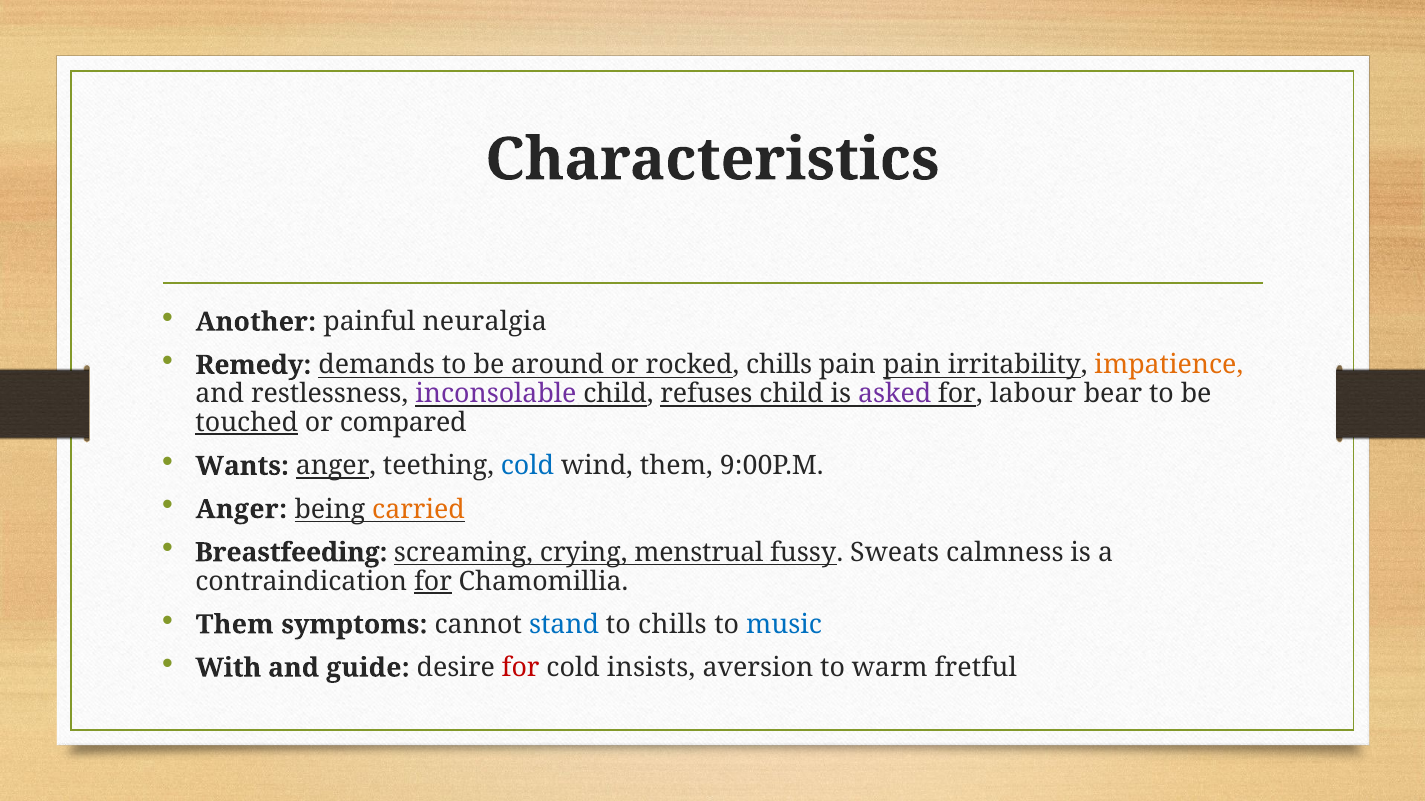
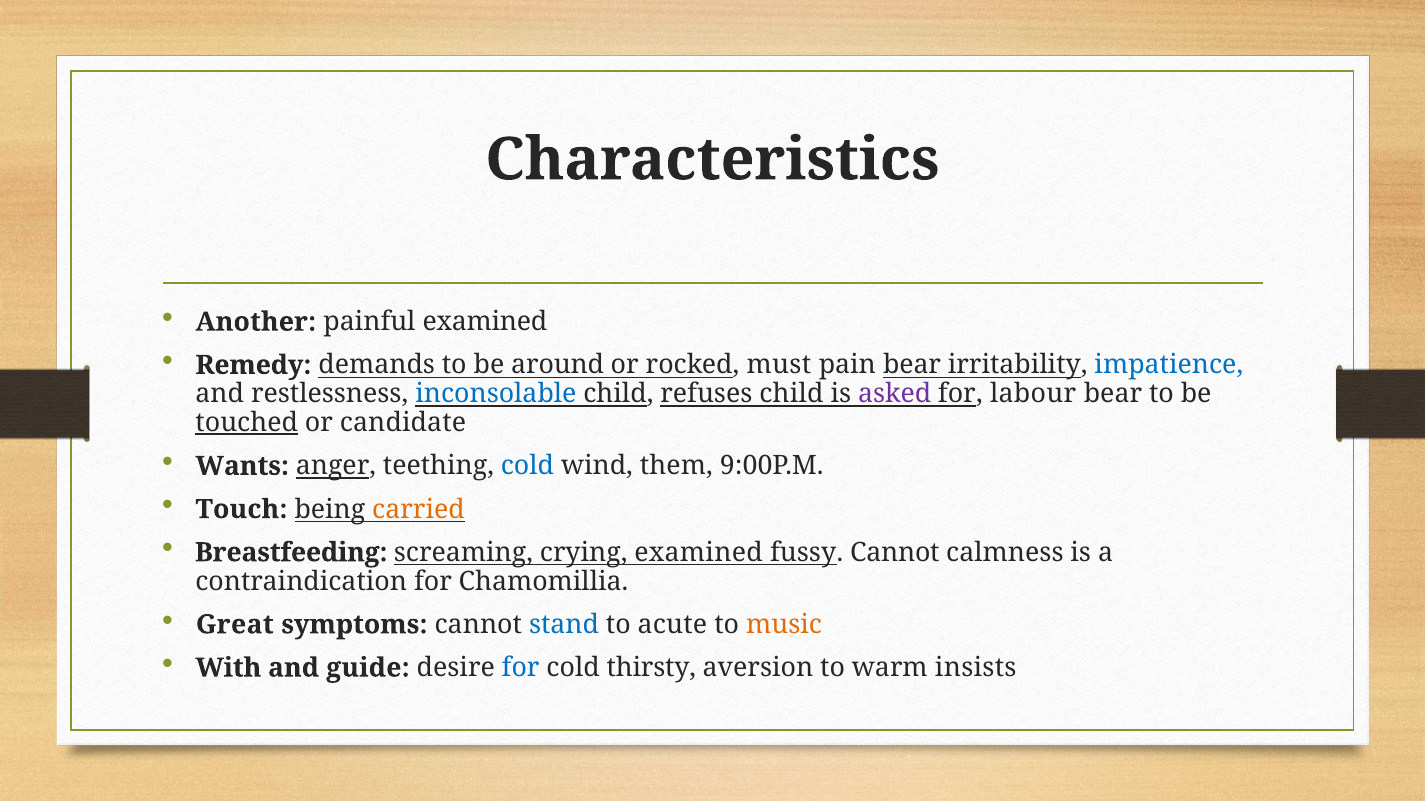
painful neuralgia: neuralgia -> examined (485, 322)
rocked chills: chills -> must (779, 365)
pain pain: pain -> bear (912, 365)
impatience colour: orange -> blue (1169, 365)
inconsolable colour: purple -> blue (496, 394)
compared: compared -> candidate (403, 423)
Anger: Anger -> Touch (241, 510)
crying menstrual: menstrual -> examined (699, 553)
fussy Sweats: Sweats -> Cannot (895, 553)
for underline: present -> none (433, 582)
Them: Them -> Great (235, 625)
to chills: chills -> acute (672, 625)
music colour: blue -> orange (784, 625)
for colour: red -> blue (521, 668)
insists: insists -> thirsty (651, 668)
fretful: fretful -> insists (976, 668)
